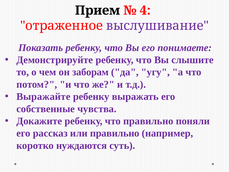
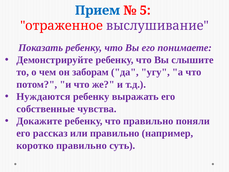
Прием colour: black -> blue (97, 10)
4: 4 -> 5 (145, 10)
Выражайте: Выражайте -> Нуждаются (43, 96)
коротко нуждаются: нуждаются -> правильно (81, 145)
